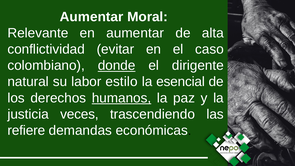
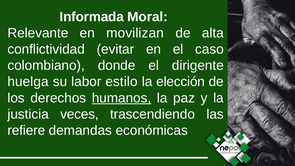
Aumentar: Aumentar -> Informada (92, 17)
en aumentar: aumentar -> movilizan (135, 33)
donde underline: present -> none (117, 65)
natural: natural -> huelga (28, 82)
esencial: esencial -> elección (181, 82)
